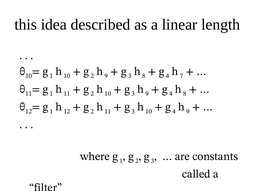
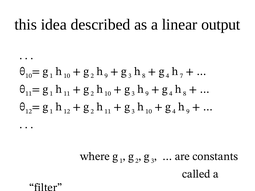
length: length -> output (221, 25)
